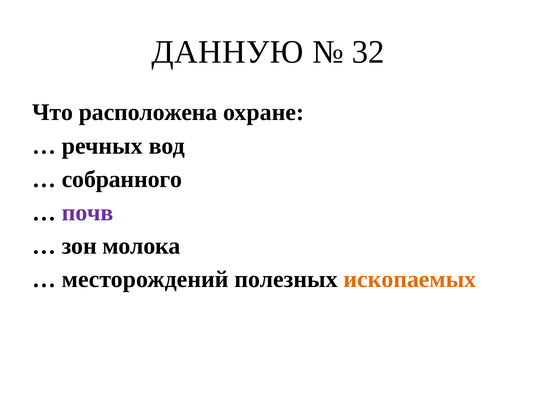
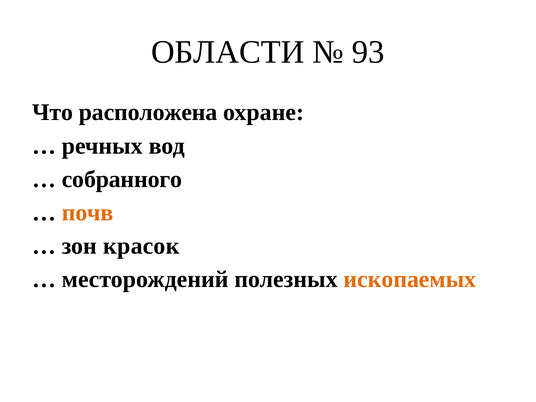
ДАННУЮ: ДАННУЮ -> ОБЛАСТИ (228, 52)
32: 32 -> 93 (368, 52)
почв colour: purple -> orange (88, 213)
молока: молока -> красок (141, 246)
